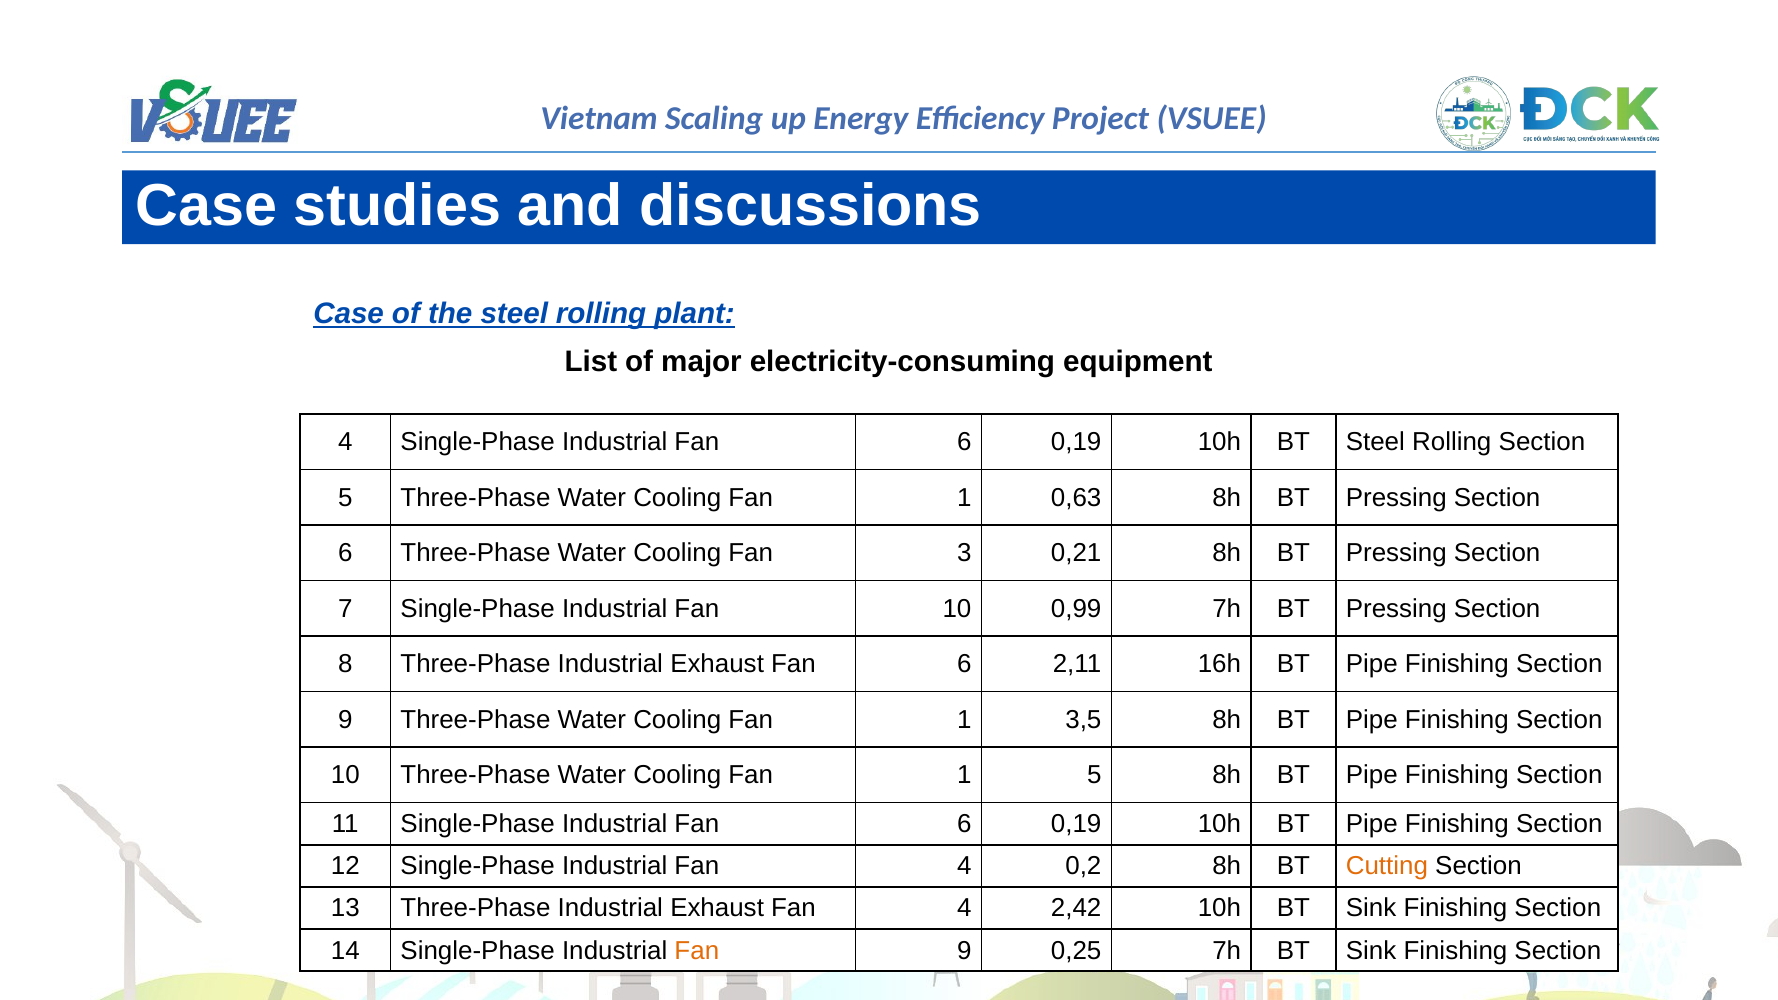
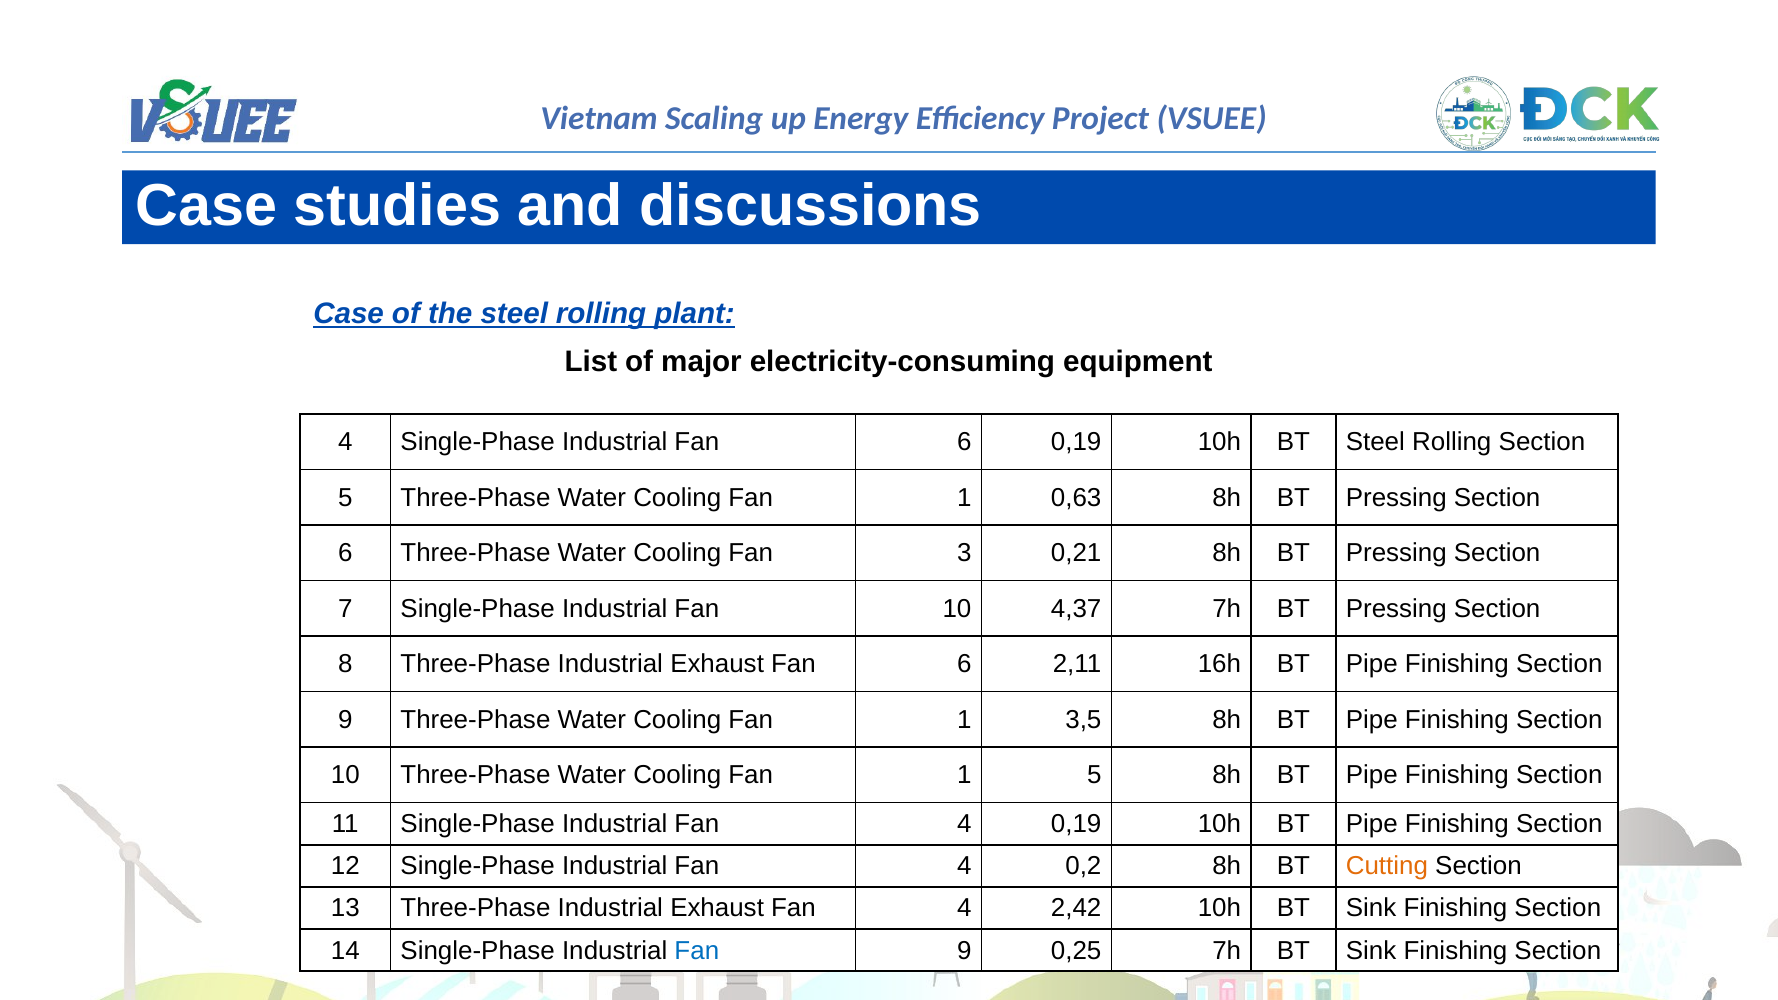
0,99: 0,99 -> 4,37 (1076, 609)
6: 6 -> 4 (964, 824)
Fan colour: orange -> blue (697, 951)
